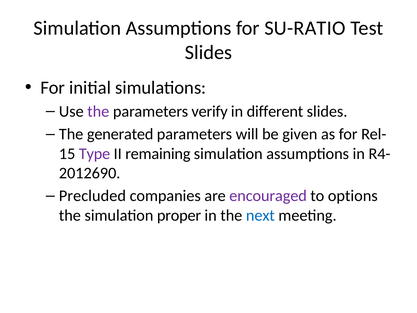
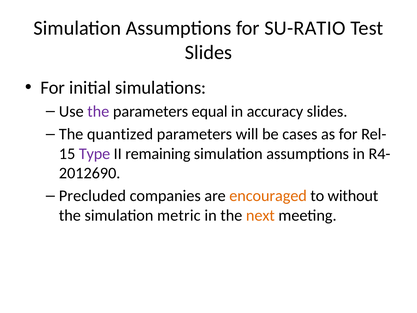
verify: verify -> equal (210, 111)
different: different -> accuracy (275, 111)
generated: generated -> quantized (120, 134)
given: given -> cases (300, 134)
encouraged colour: purple -> orange (268, 196)
options: options -> without (353, 196)
proper: proper -> metric (179, 215)
next colour: blue -> orange (260, 215)
